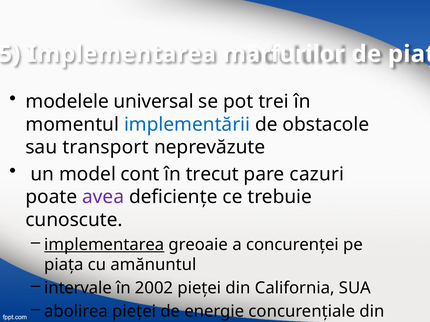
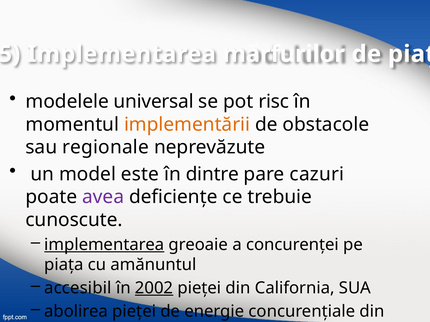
trei: trei -> risc (274, 102)
implementării colour: blue -> orange (187, 125)
transport: transport -> regionale (106, 148)
cont: cont -> este (140, 174)
trecut: trecut -> dintre (212, 174)
intervale: intervale -> accesibil (78, 288)
2002 underline: none -> present (154, 288)
